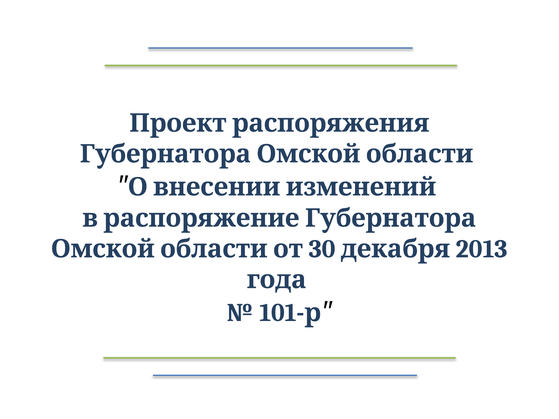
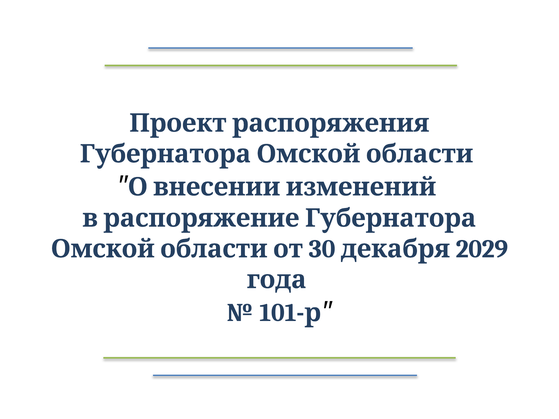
2013: 2013 -> 2029 (482, 249)
